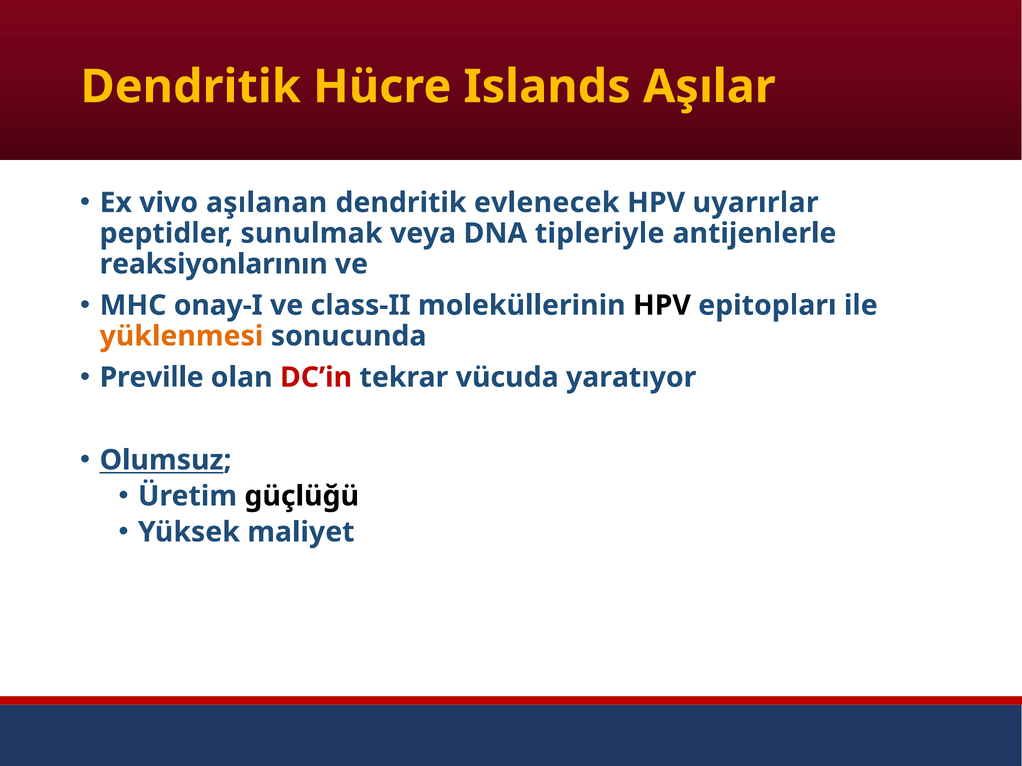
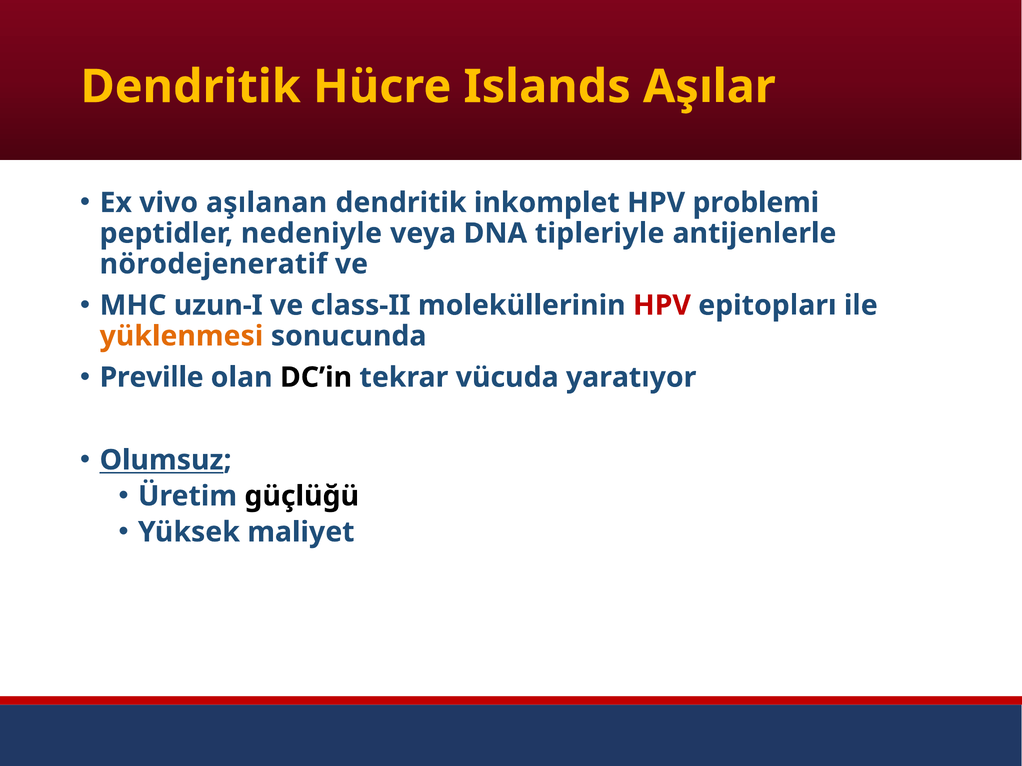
evlenecek: evlenecek -> inkomplet (547, 203)
uyarırlar: uyarırlar -> problemi (756, 203)
sunulmak: sunulmak -> nedeniyle (311, 233)
reaksiyonlarının: reaksiyonlarının -> nörodejeneratif (213, 264)
onay-I: onay-I -> uzun-I (218, 306)
HPV colour: black -> red (662, 306)
DC’in colour: red -> black (316, 378)
